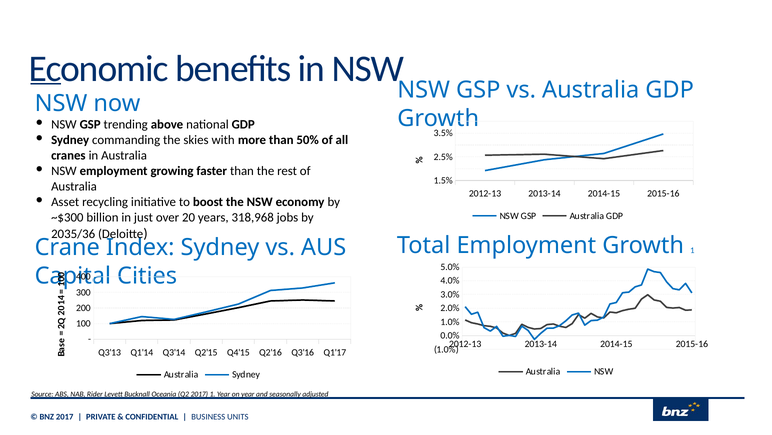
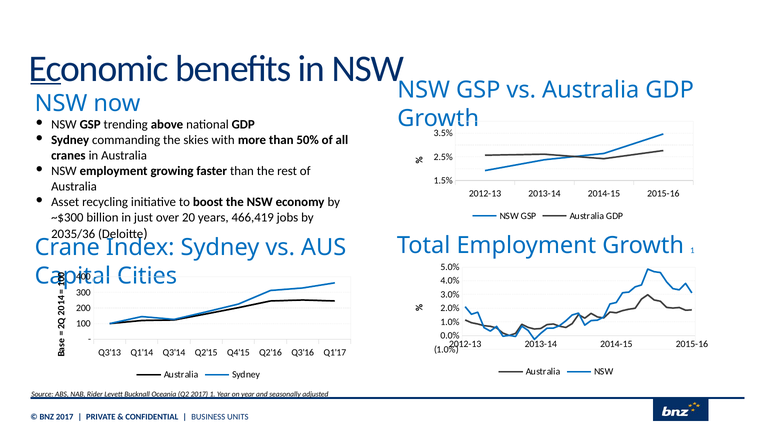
318,968: 318,968 -> 466,419 (253, 217)
